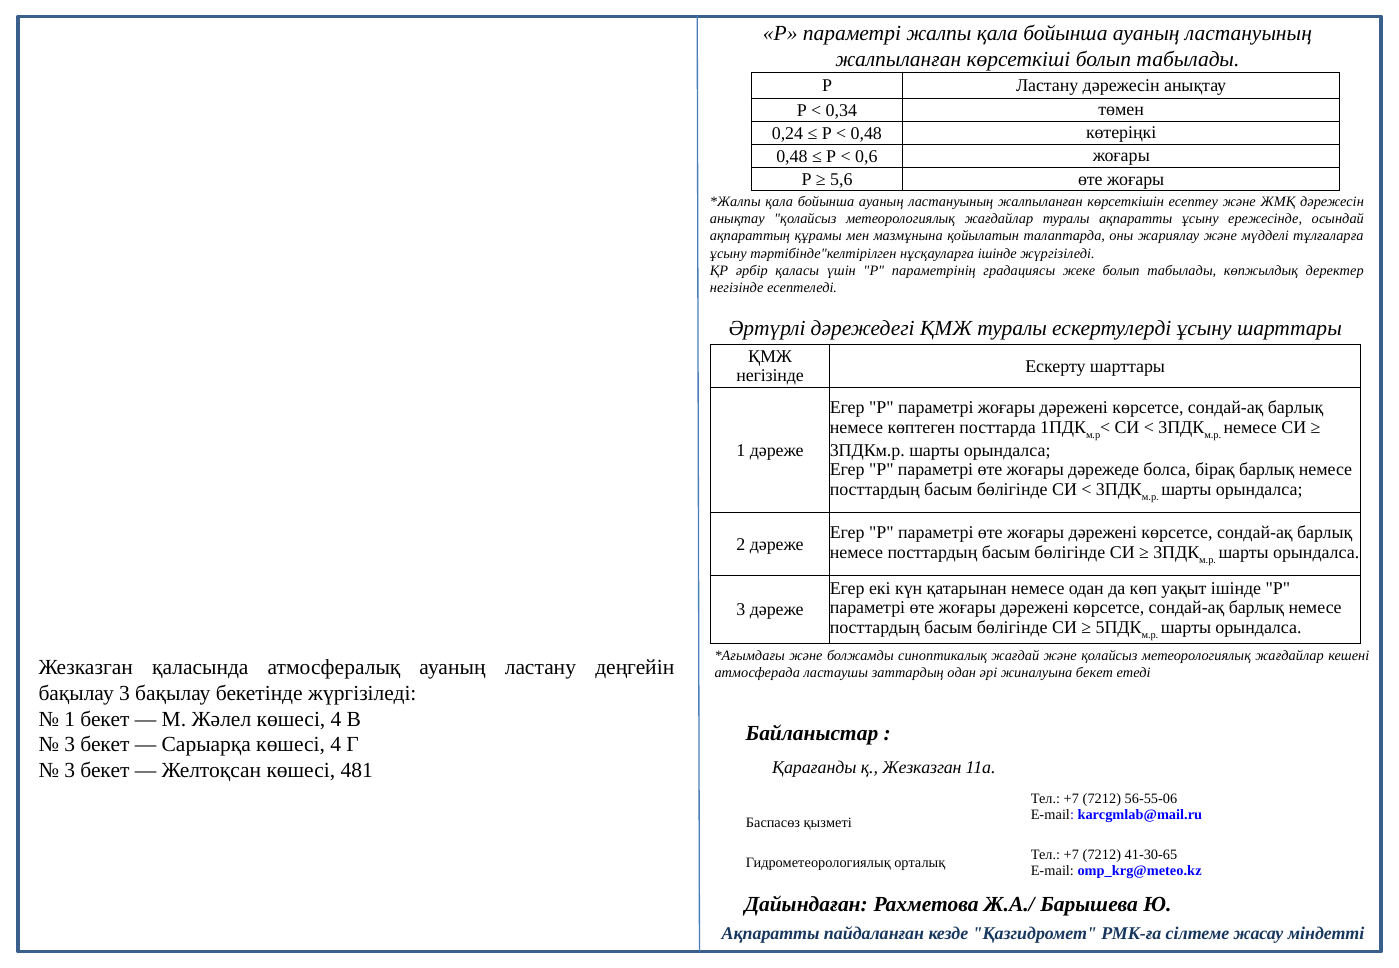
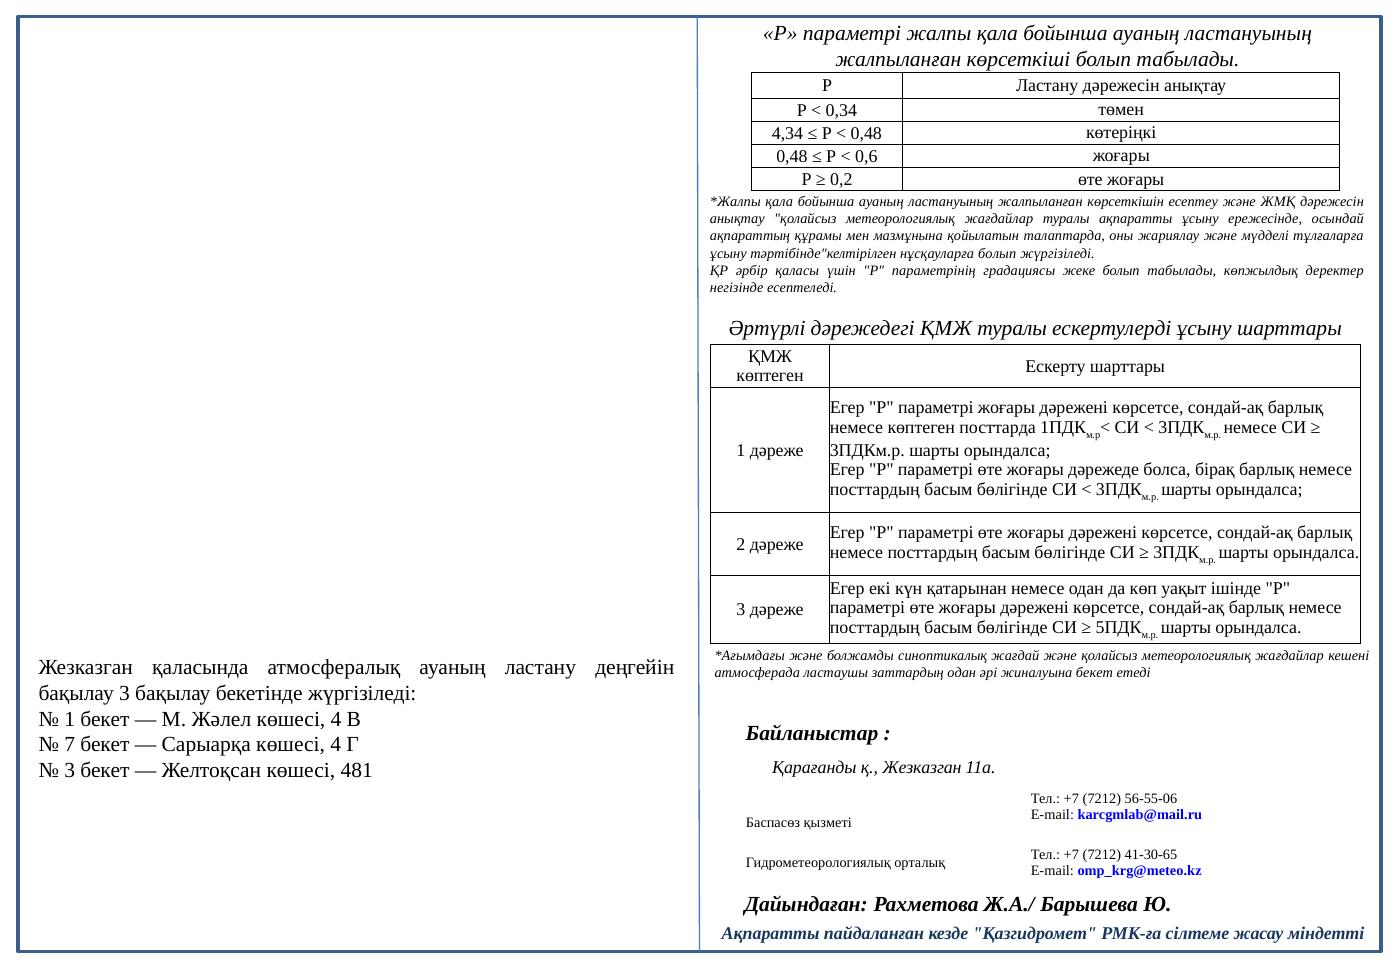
0,24: 0,24 -> 4,34 (787, 134)
5,6: 5,6 -> 0,2 (841, 180)
нұсқауларға ішінде: ішінде -> болып (997, 253)
негізінде: негізінде -> көптеген (770, 376)
3: 3 -> 7 (70, 745)
